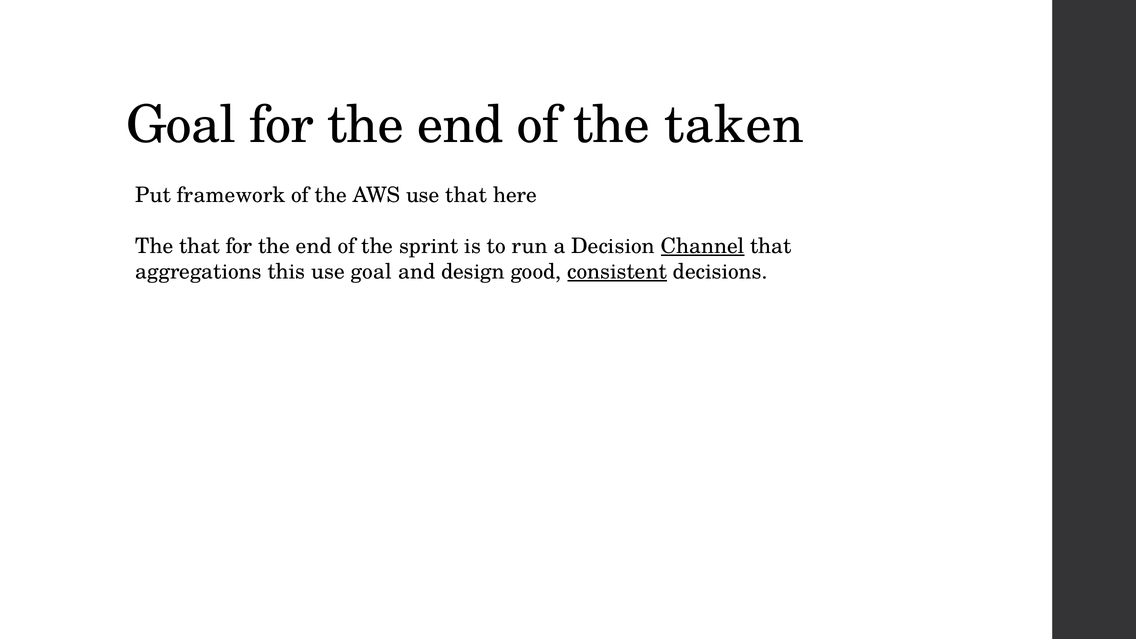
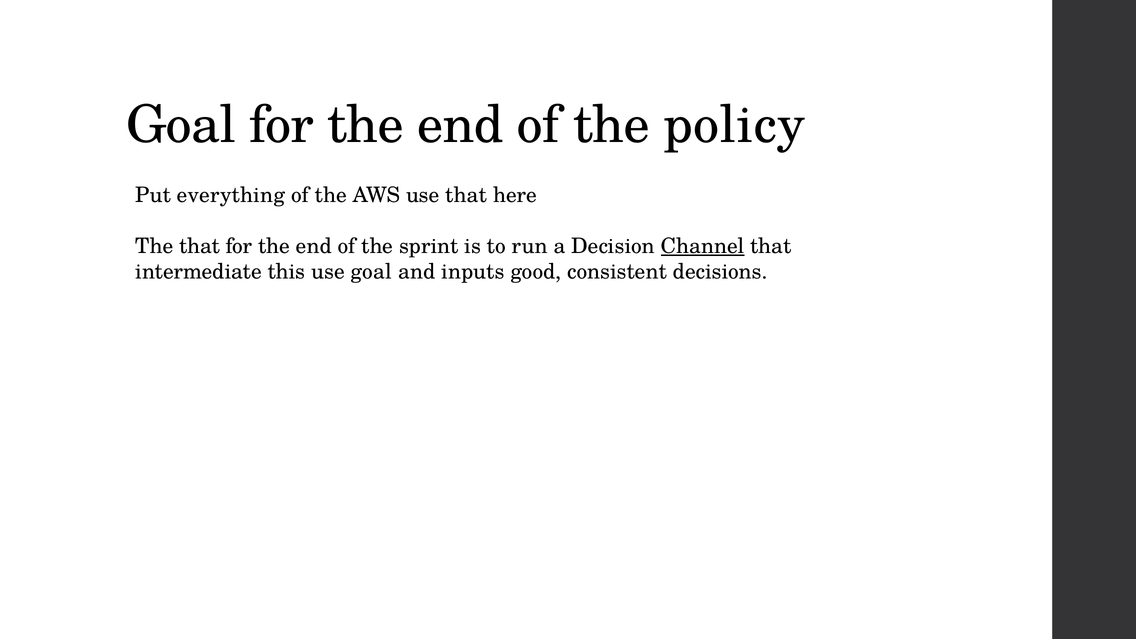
taken: taken -> policy (734, 125)
framework: framework -> everything (231, 195)
aggregations: aggregations -> intermediate (199, 272)
design: design -> inputs (473, 272)
consistent underline: present -> none (617, 272)
